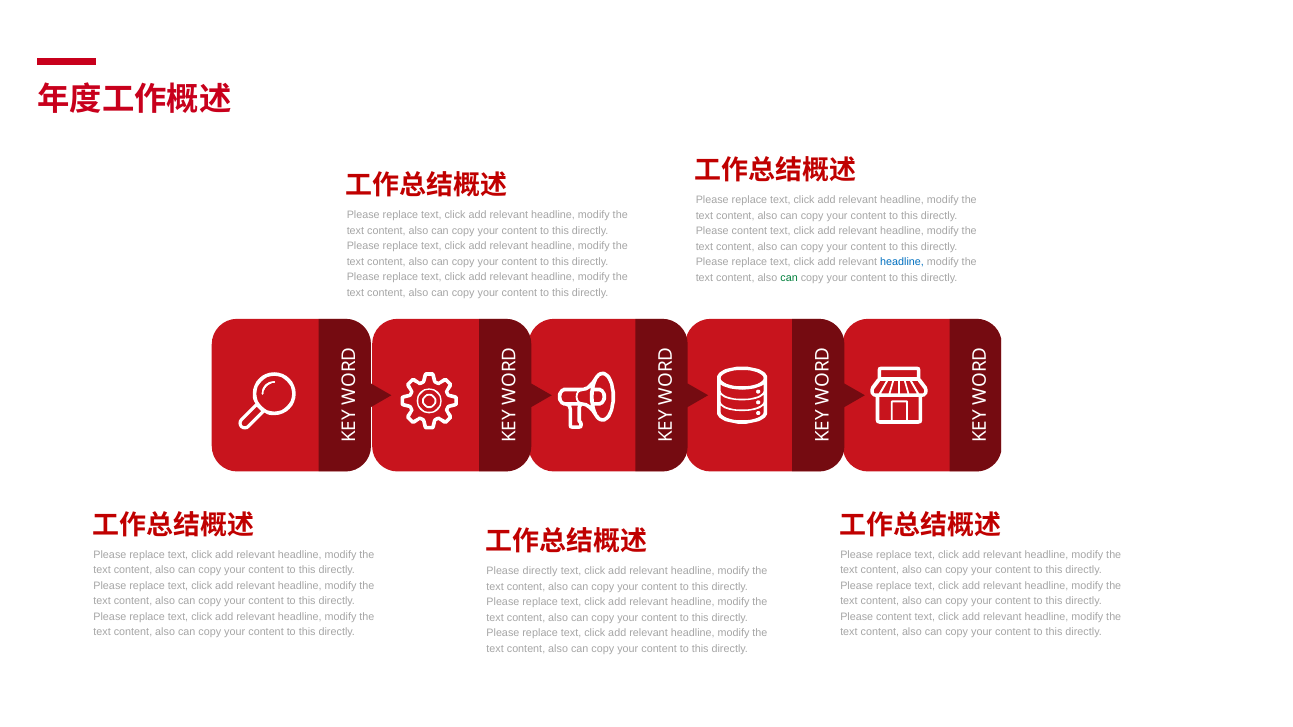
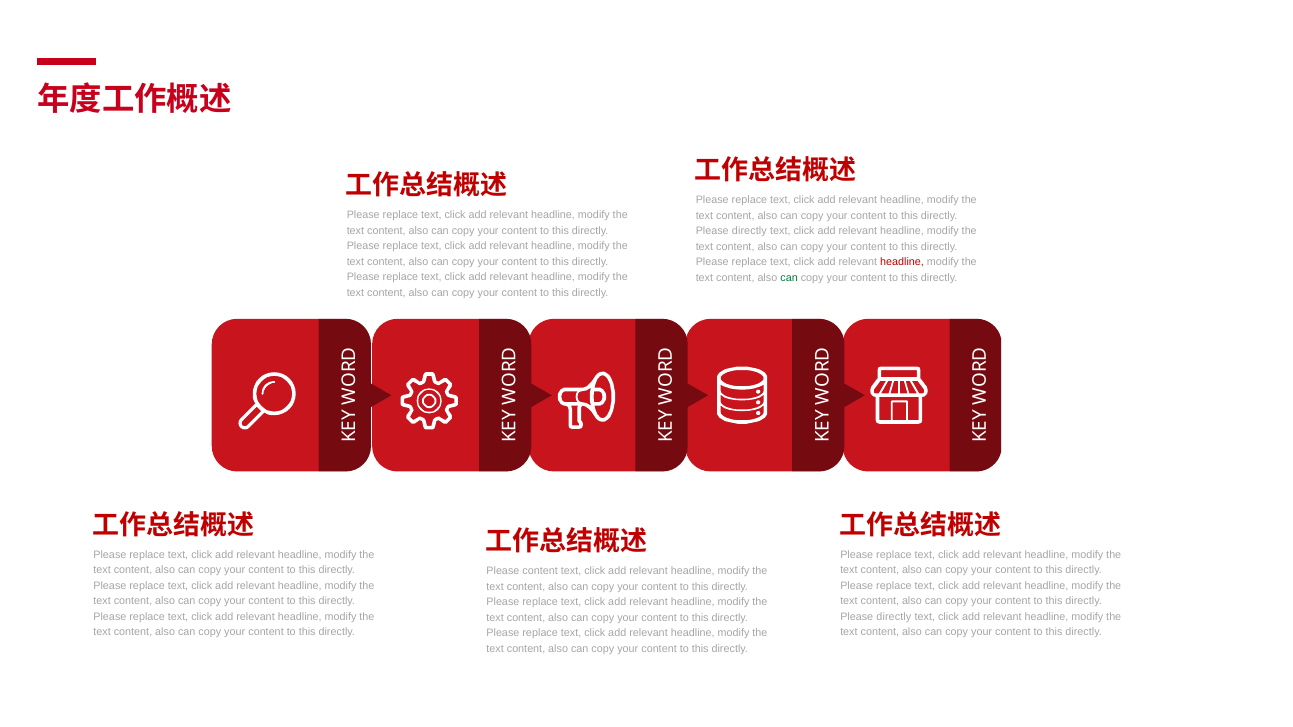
content: content -> directly (749, 231)
headline colour: blue -> red (902, 262)
Please directly: directly -> content (540, 572)
content: content -> directly (894, 617)
